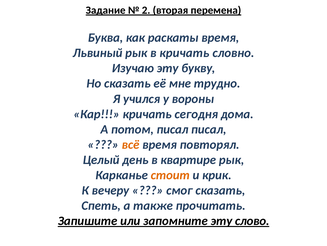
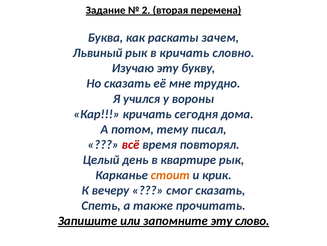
раскаты время: время -> зачем (220, 38)
потом писал: писал -> тему (172, 129)
всё colour: orange -> red (131, 144)
